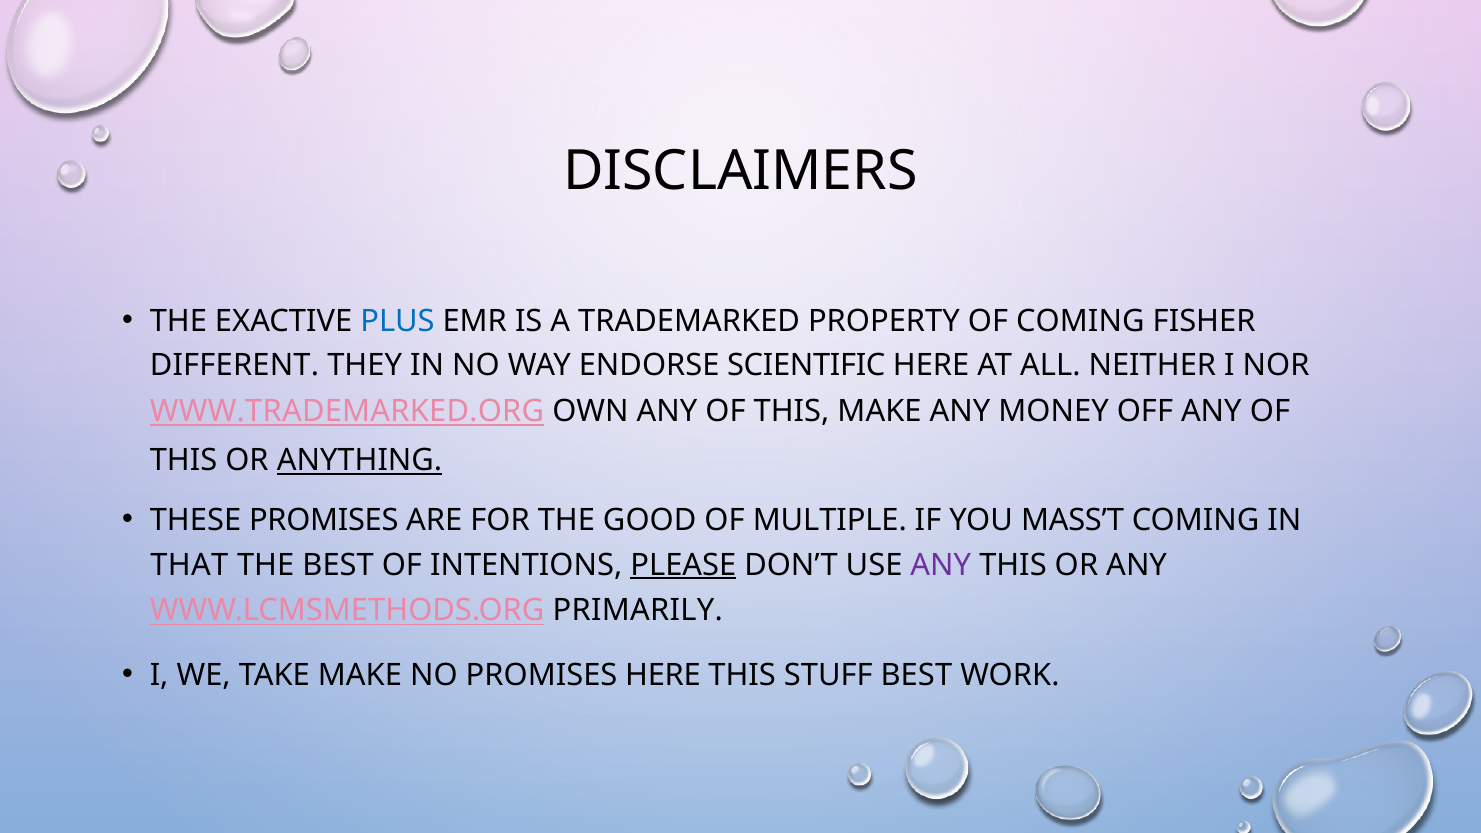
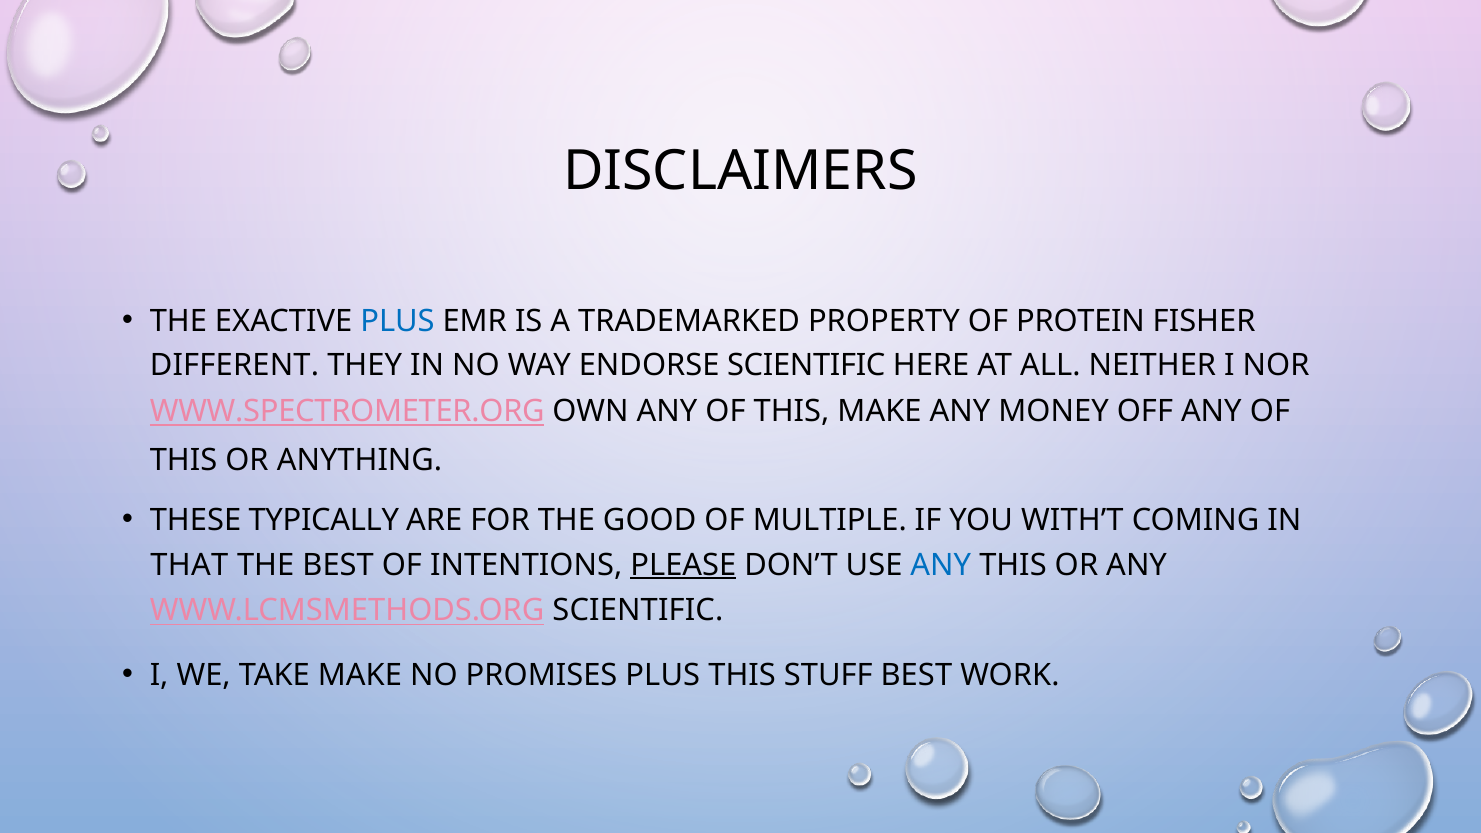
OF COMING: COMING -> PROTEIN (1080, 321)
WWW.TRADEMARKED.ORG: WWW.TRADEMARKED.ORG -> WWW.SPECTROMETER.ORG (347, 411)
ANYTHING underline: present -> none (360, 461)
THESE PROMISES: PROMISES -> TYPICALLY (324, 521)
MASS’T: MASS’T -> WITH’T (1072, 521)
ANY colour: purple -> blue (941, 565)
WWW.LCMSMETHODS.ORG PRIMARILY: PRIMARILY -> SCIENTIFIC (638, 610)
PROMISES HERE: HERE -> PLUS (663, 675)
